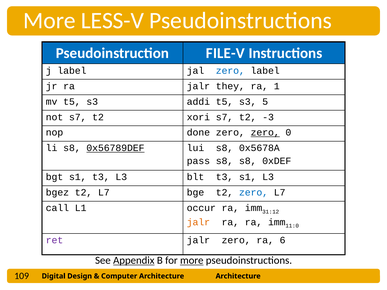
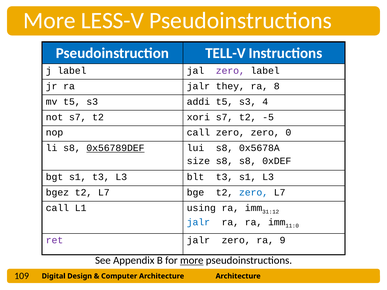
FILE-V: FILE-V -> TELL-V (226, 53)
zero colour: blue -> purple (230, 71)
1: 1 -> 8 (277, 86)
5: 5 -> 4 (265, 102)
-3: -3 -> -5 (268, 117)
nop done: done -> call (198, 133)
zero underline: present -> none (265, 133)
pass: pass -> size (198, 161)
occur: occur -> using (201, 208)
jalr colour: orange -> blue (198, 222)
6: 6 -> 9 (283, 240)
Appendix underline: present -> none (134, 261)
